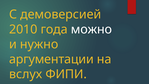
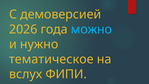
2010: 2010 -> 2026 (23, 29)
можно colour: white -> light blue (91, 29)
аргументации: аргументации -> тематическое (51, 59)
